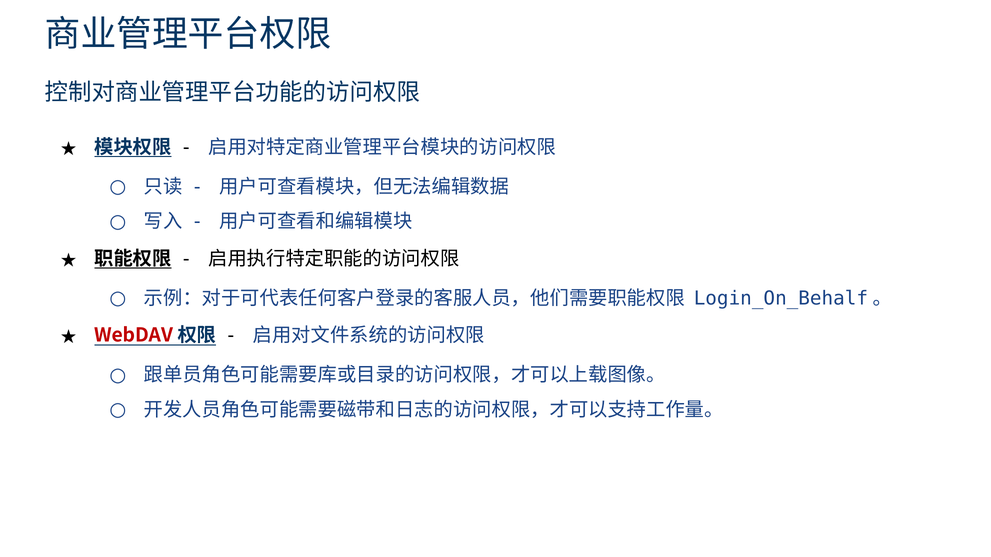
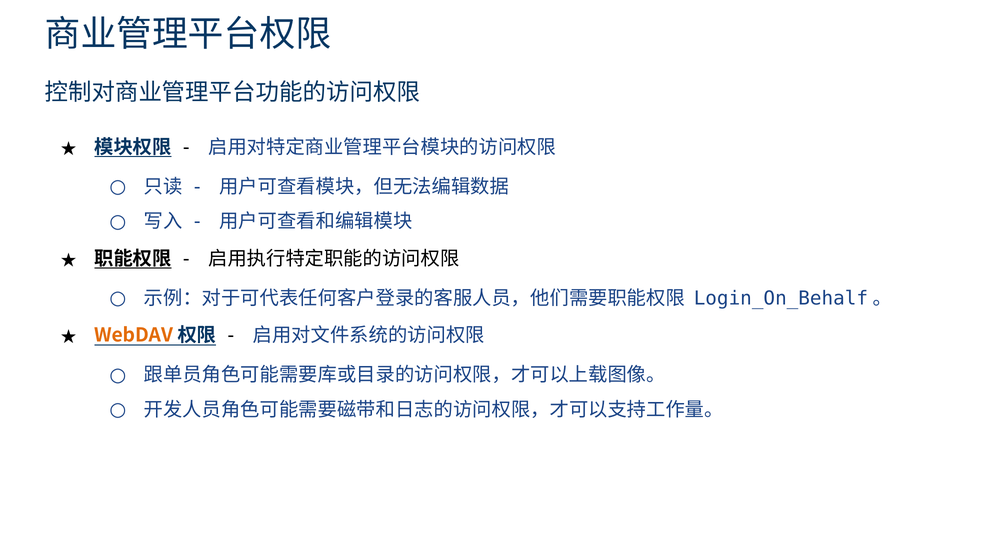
WebDAV colour: red -> orange (134, 336)
